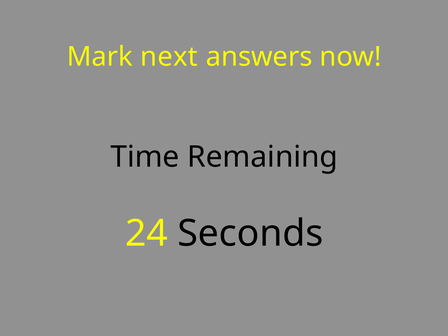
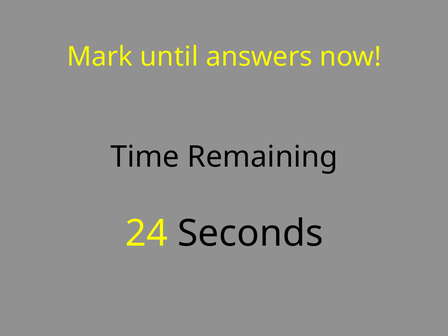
next: next -> until (169, 57)
